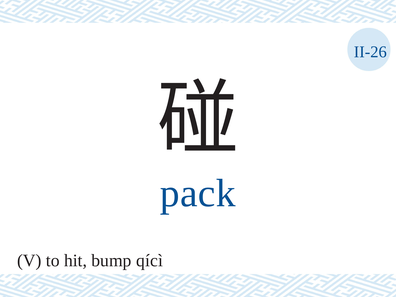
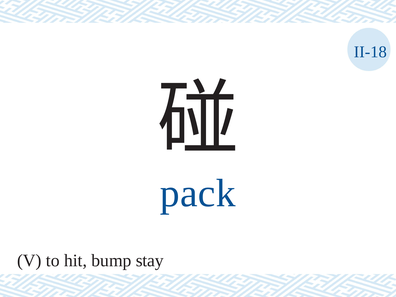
II-26: II-26 -> II-18 (370, 52)
qícì: qícì -> stay (150, 261)
